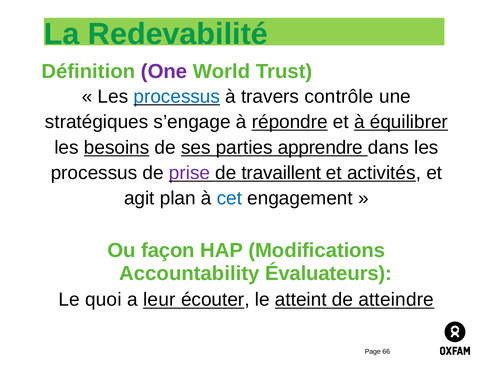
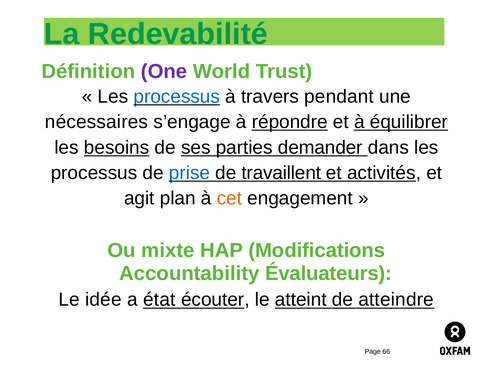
contrôle: contrôle -> pendant (339, 97)
stratégiques: stratégiques -> nécessaires (97, 122)
apprendre: apprendre -> demander (320, 148)
prise colour: purple -> blue (190, 173)
cet colour: blue -> orange (229, 199)
façon: façon -> mixte (168, 251)
quoi: quoi -> idée (103, 300)
leur: leur -> état (159, 300)
